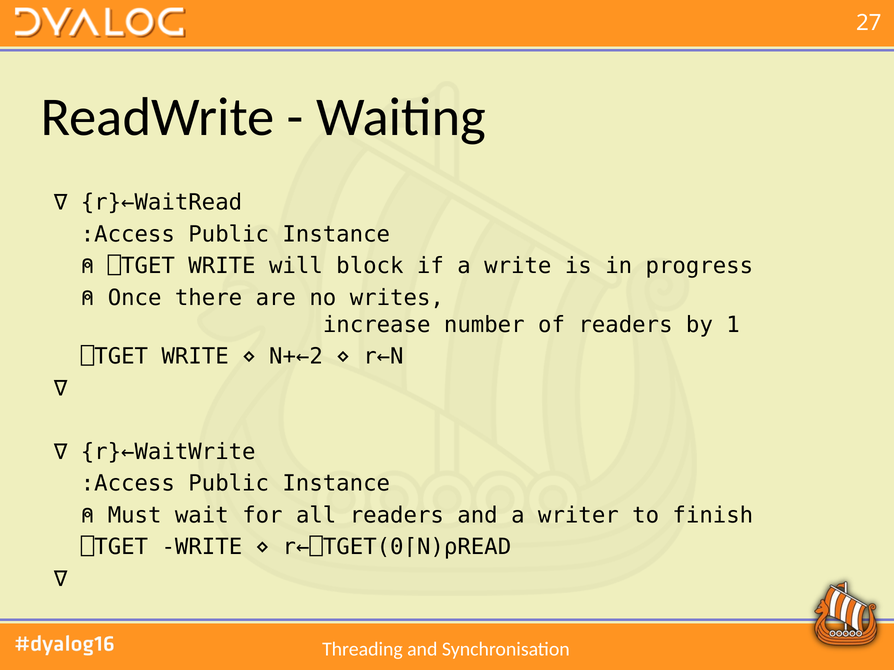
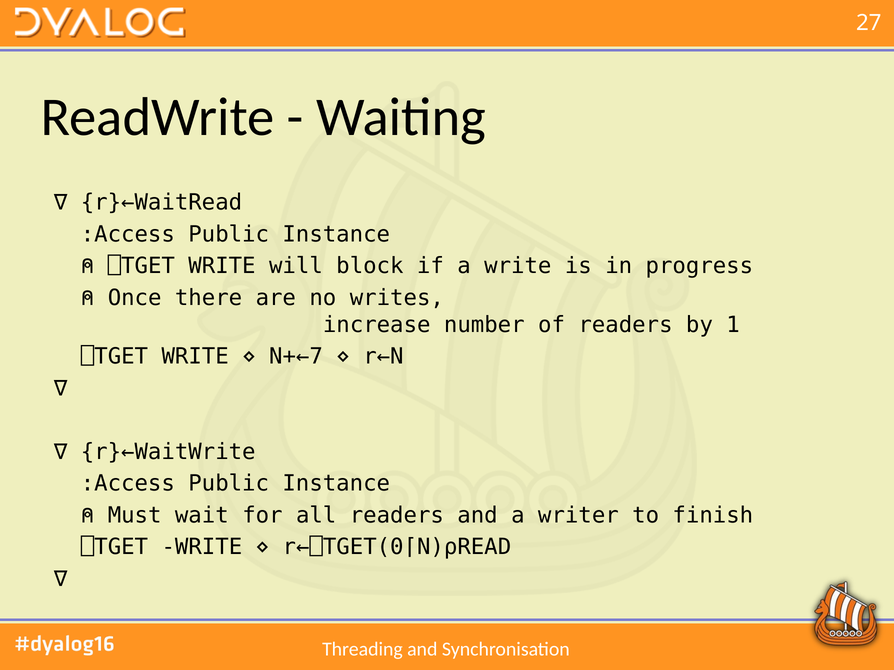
N+←2: N+←2 -> N+←7 (296, 357)
